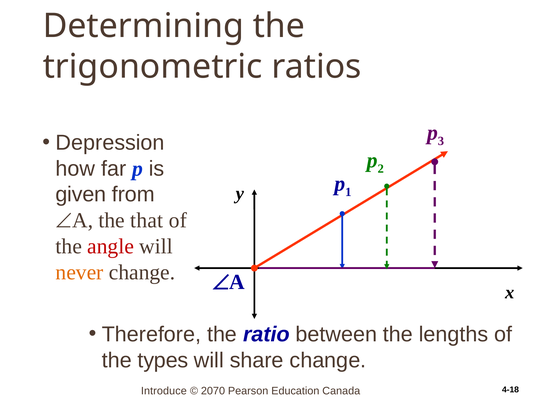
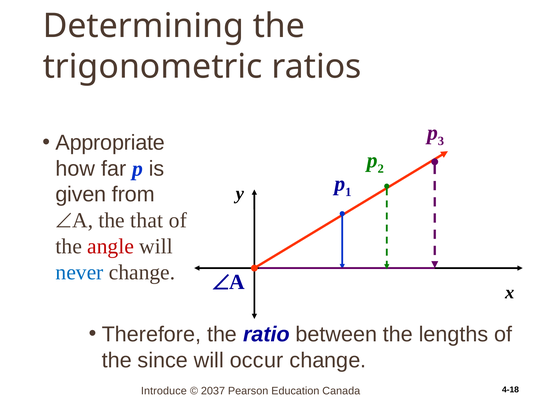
Depression: Depression -> Appropriate (110, 143)
never colour: orange -> blue (80, 272)
types: types -> since (163, 360)
share: share -> occur (257, 360)
2070: 2070 -> 2037 (213, 391)
